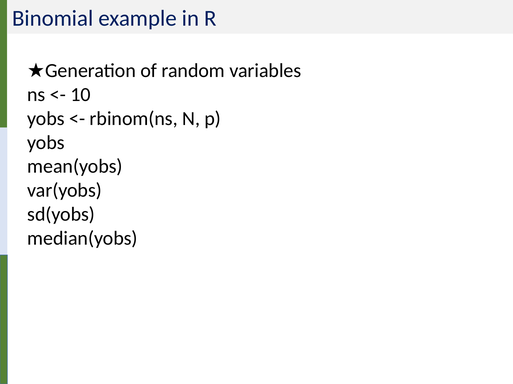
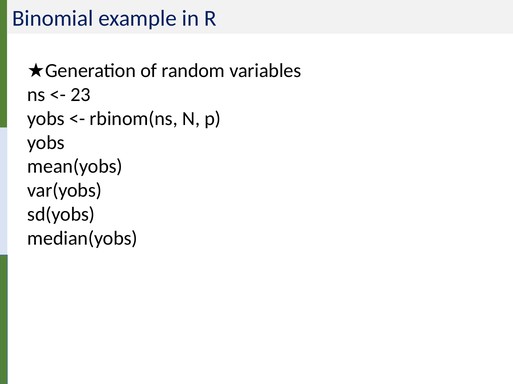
10: 10 -> 23 (81, 95)
